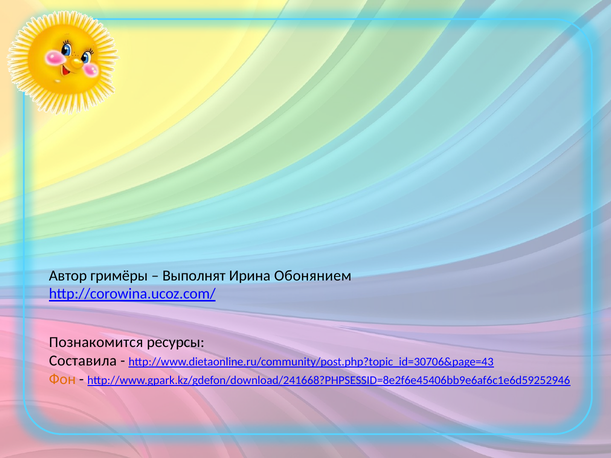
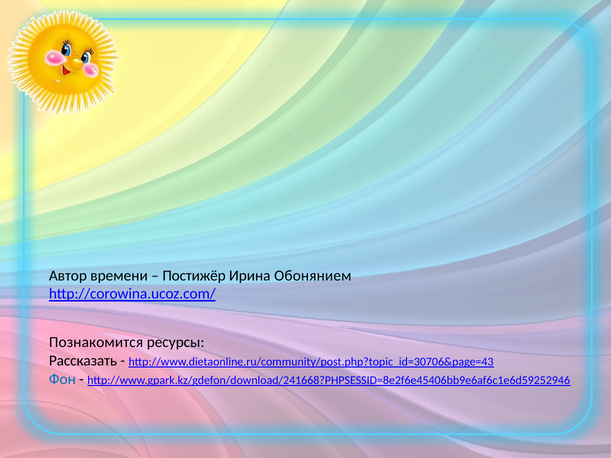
гримёры: гримёры -> времени (119, 276)
Выполнят: Выполнят -> Постижёр (194, 276)
Составила: Составила -> Рассказать (83, 361)
Фон colour: orange -> blue (62, 379)
